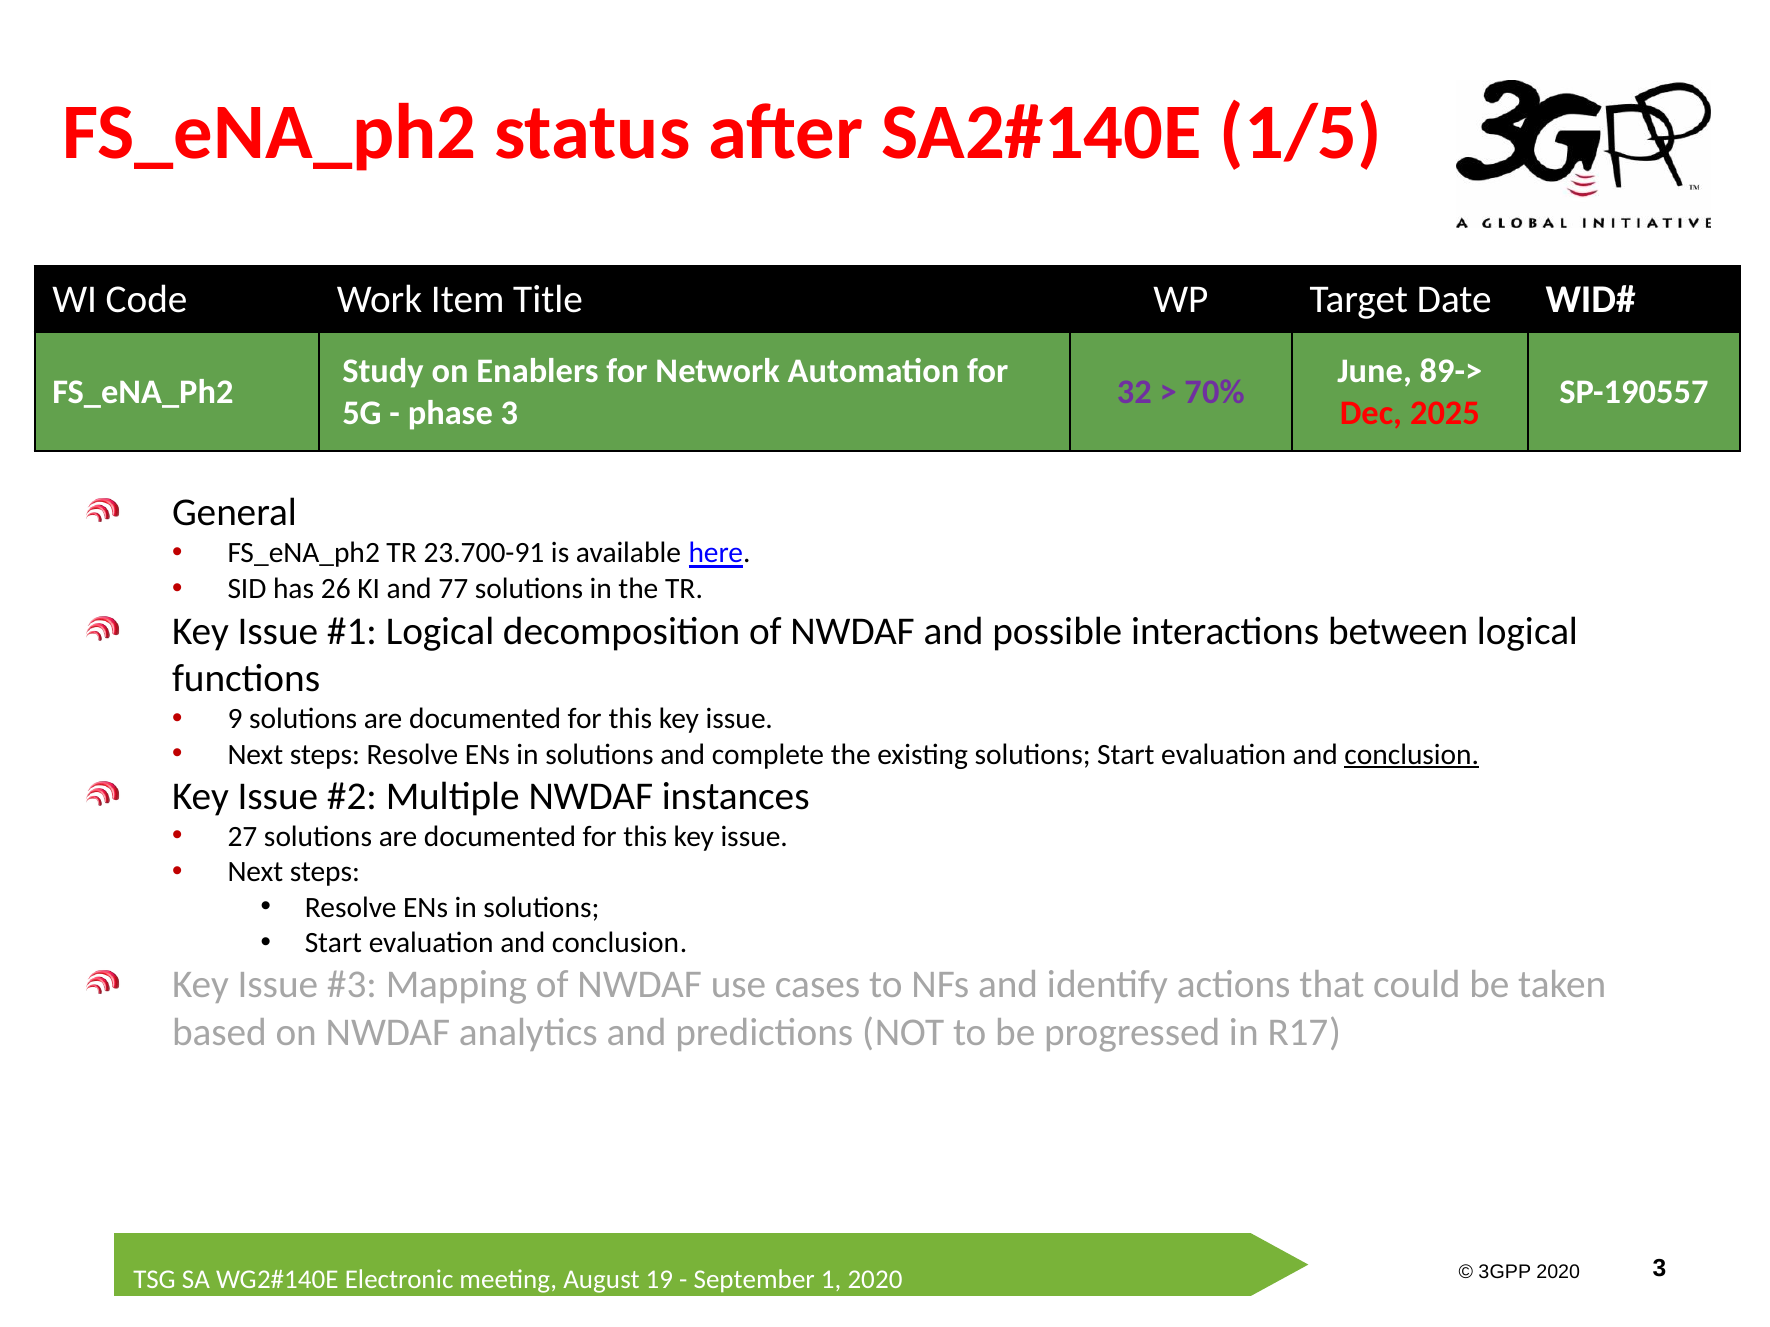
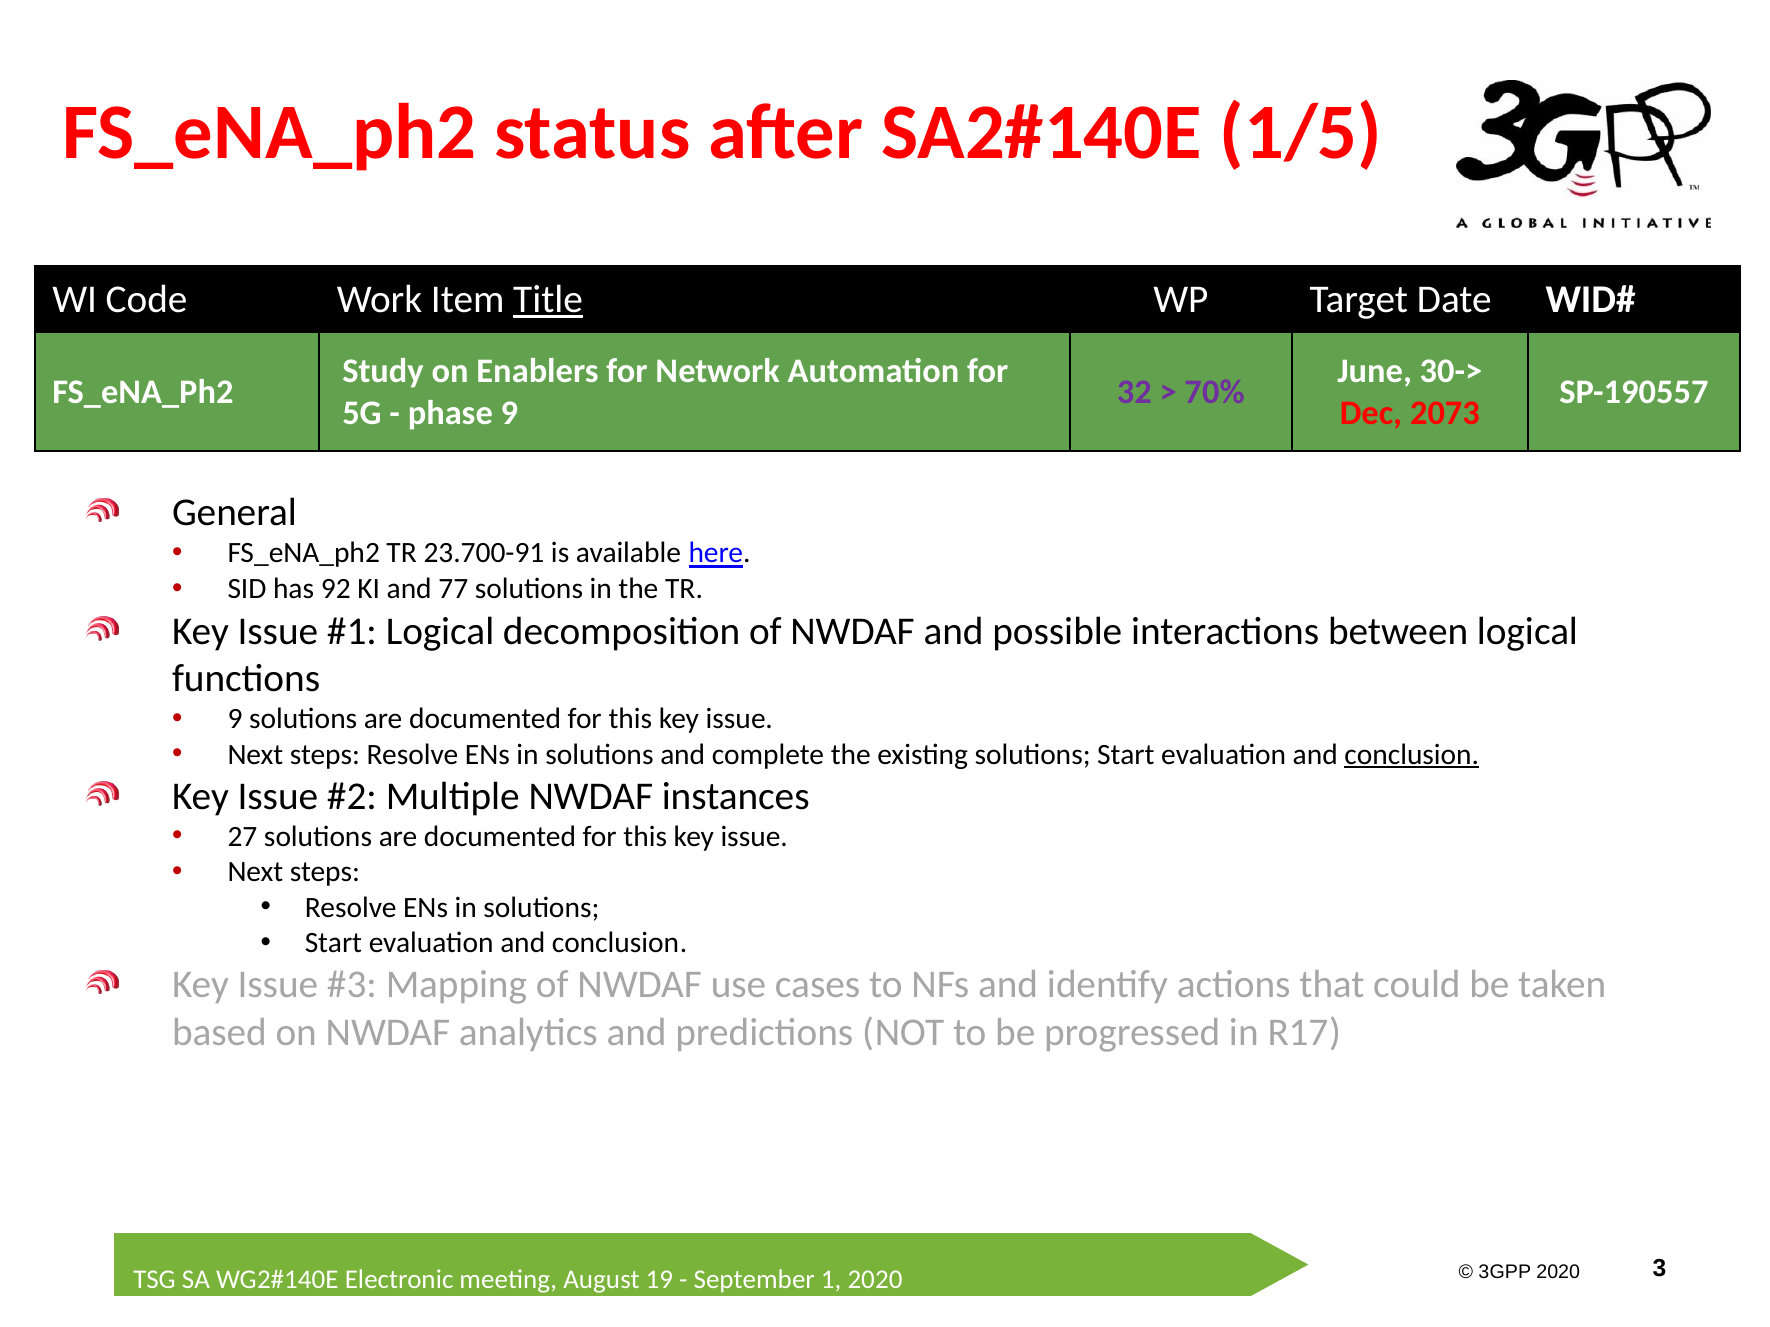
Title underline: none -> present (548, 300)
89->: 89-> -> 30-> (1451, 371)
phase 3: 3 -> 9 (509, 413)
2025: 2025 -> 2073 (1445, 413)
26: 26 -> 92 (336, 589)
